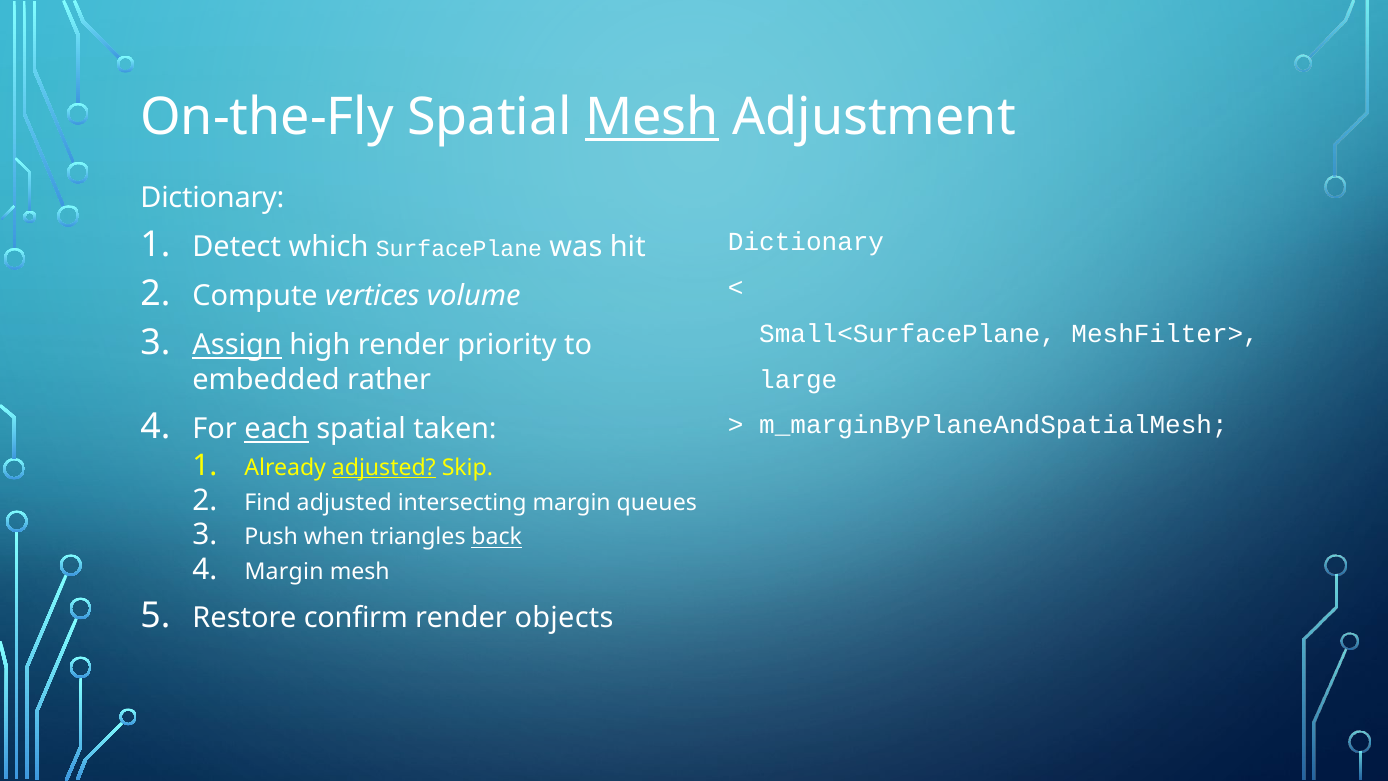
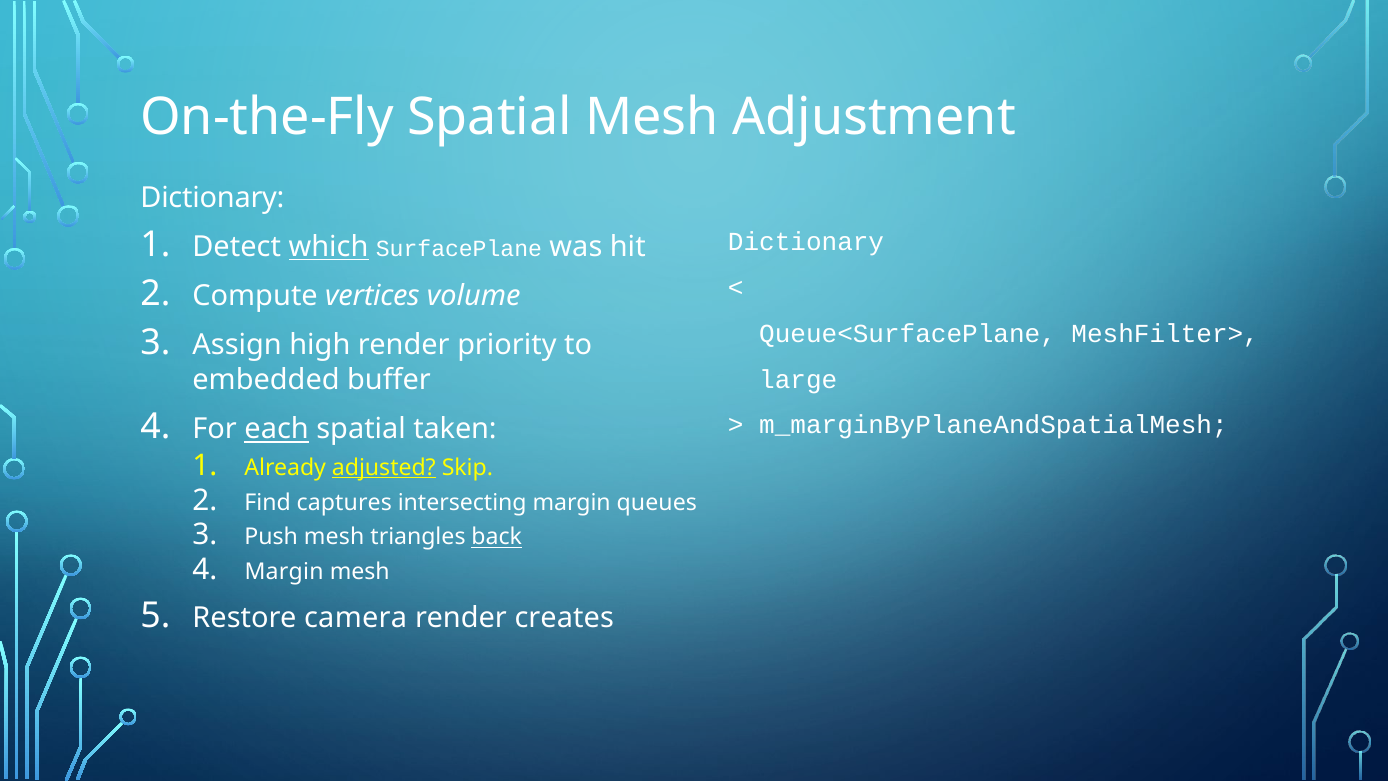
Mesh underline: present -> none (652, 117)
which underline: none -> present (329, 247)
Small<SurfacePlane: Small<SurfacePlane -> Queue<SurfacePlane (908, 334)
Assign underline: present -> none (237, 345)
rather: rather -> buffer (389, 380)
Find adjusted: adjusted -> captures (344, 502)
Push when: when -> mesh (334, 537)
confirm: confirm -> camera (356, 618)
objects: objects -> creates (564, 618)
